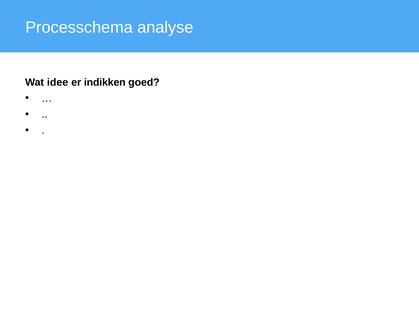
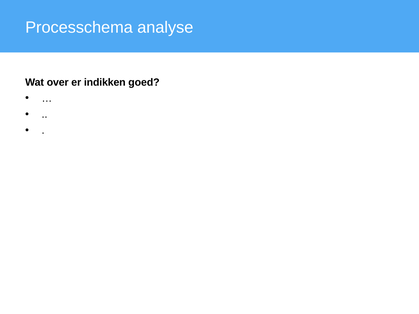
idee: idee -> over (58, 82)
